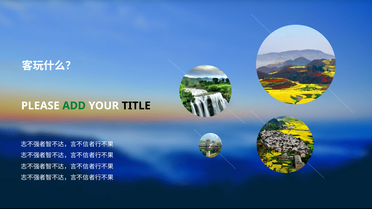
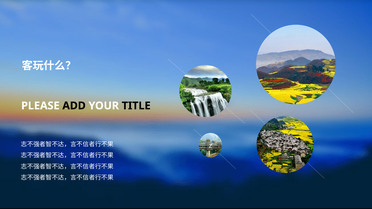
ADD colour: green -> black (74, 106)
